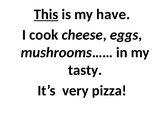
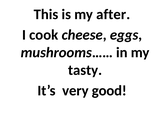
This underline: present -> none (46, 14)
have: have -> after (113, 14)
pizza: pizza -> good (109, 91)
